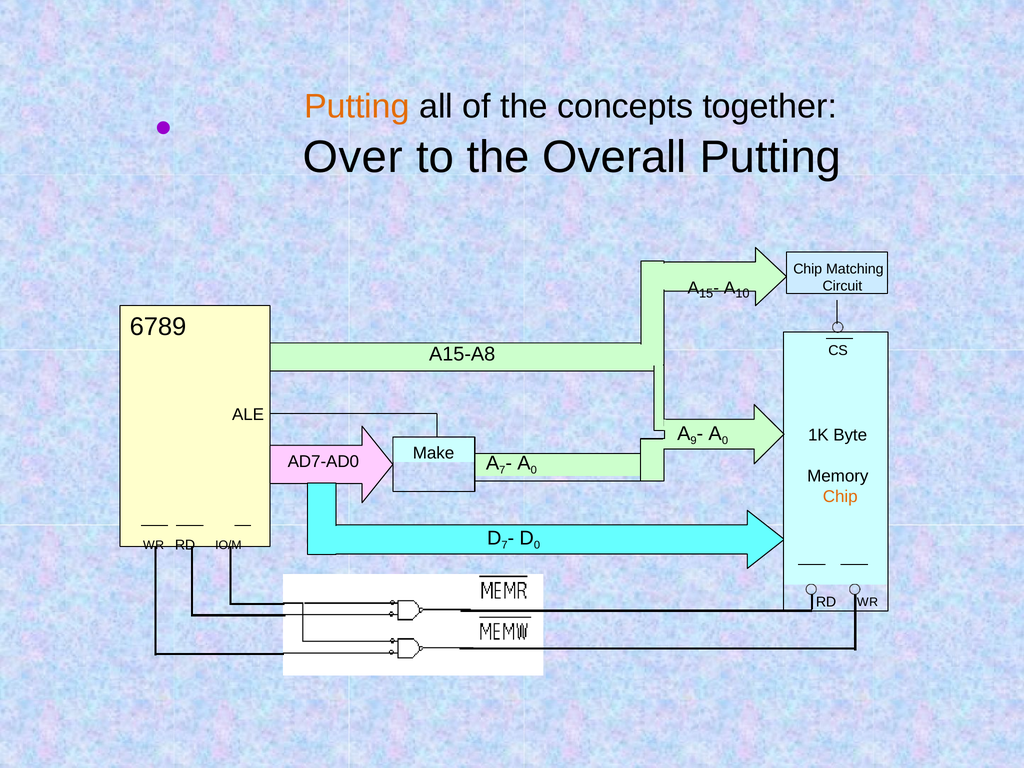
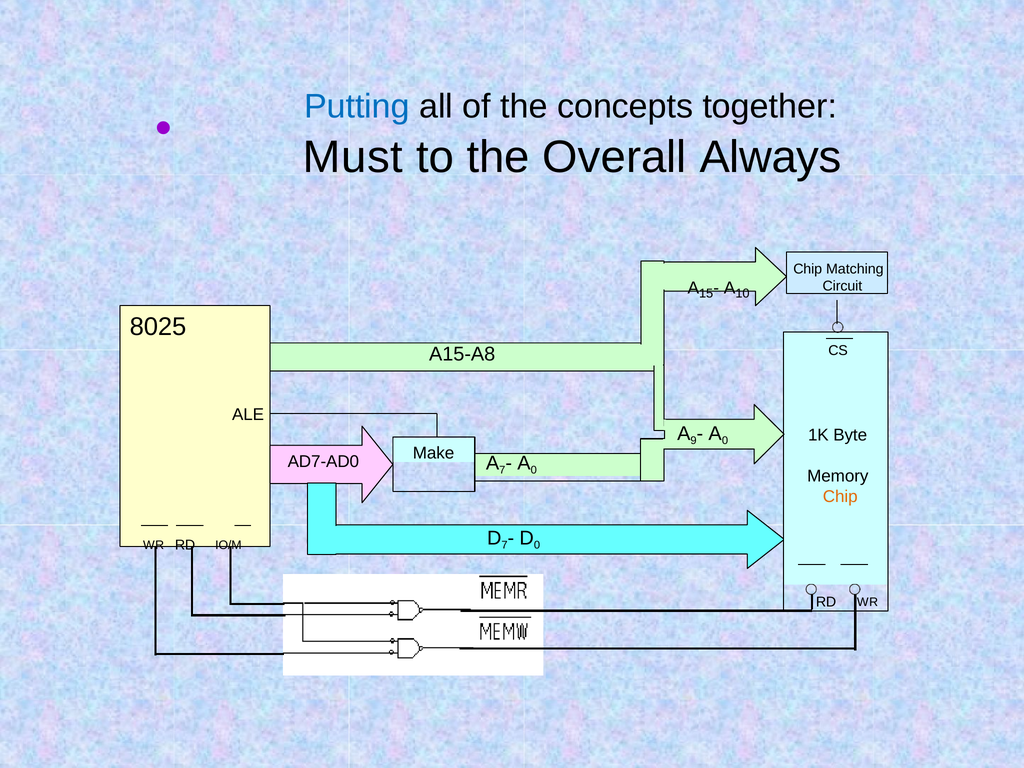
Putting colour: orange -> blue (357, 106)
Over: Over -> Must (353, 157)
Overall Putting: Putting -> Always (771, 157)
6789: 6789 -> 8025 (158, 327)
